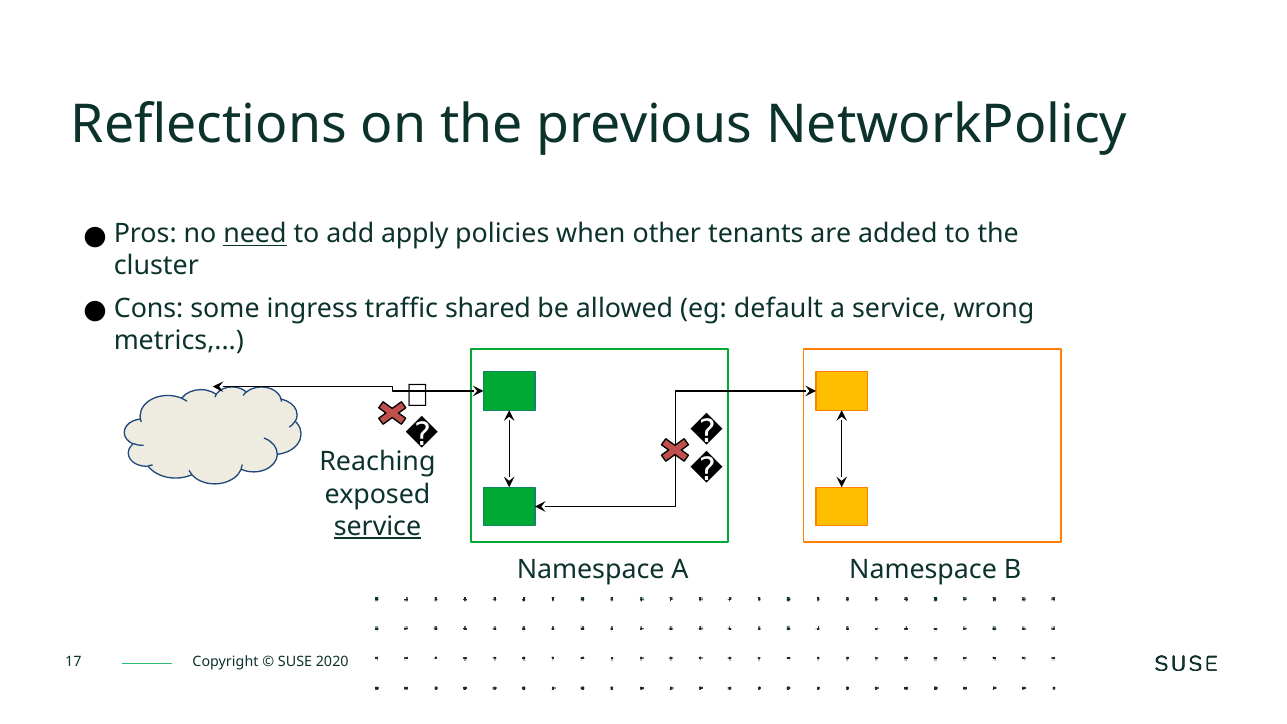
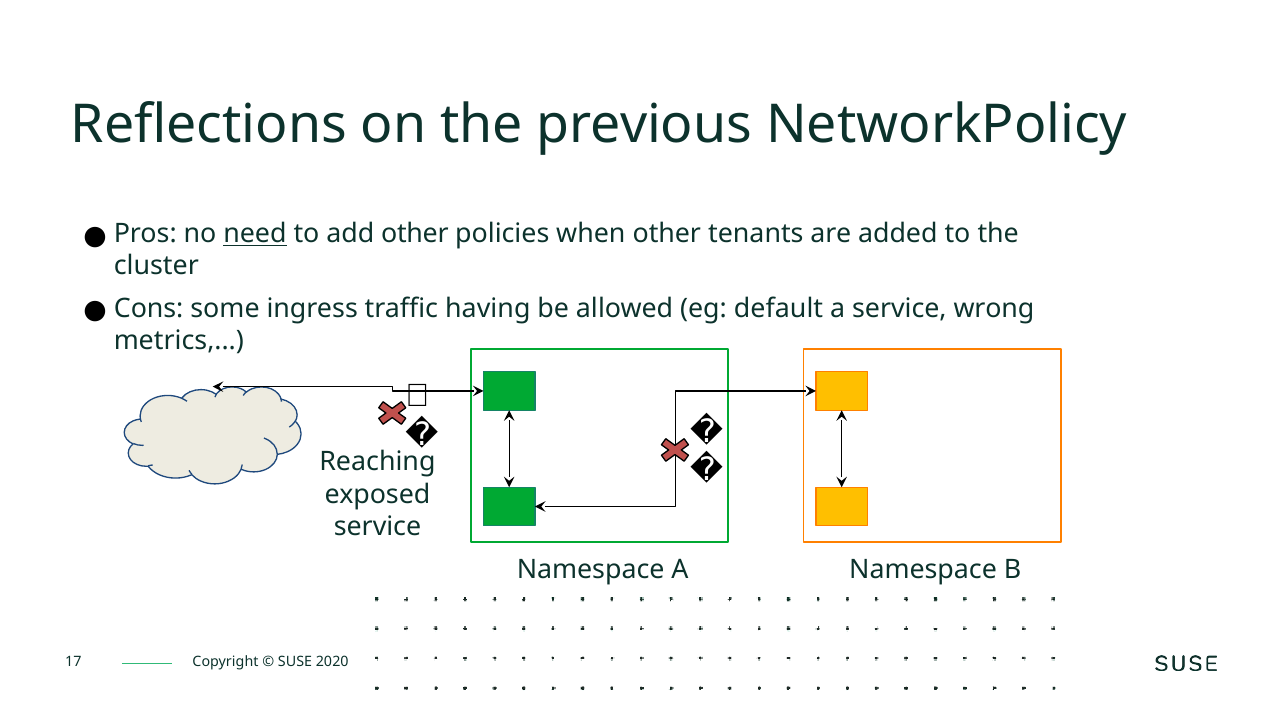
add apply: apply -> other (415, 234)
shared: shared -> having (488, 309)
service underline: present -> none (377, 527)
